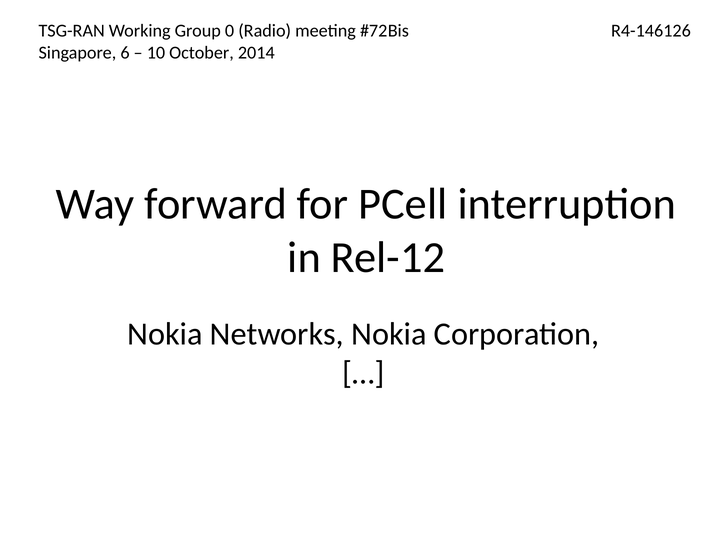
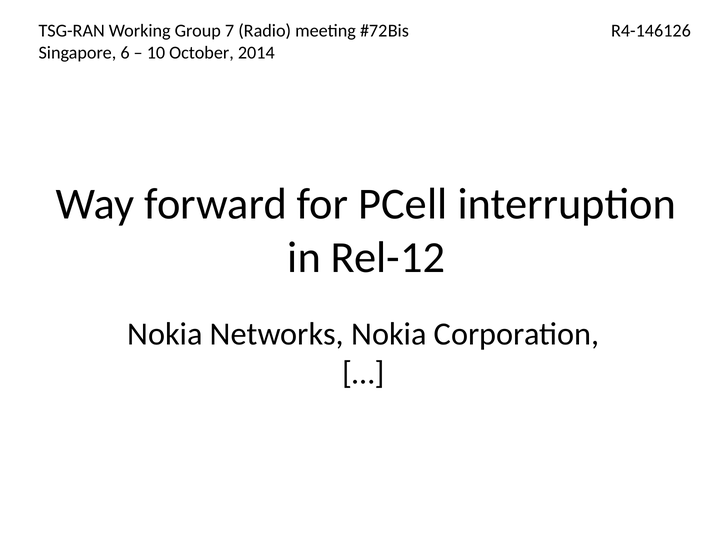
0: 0 -> 7 (230, 31)
